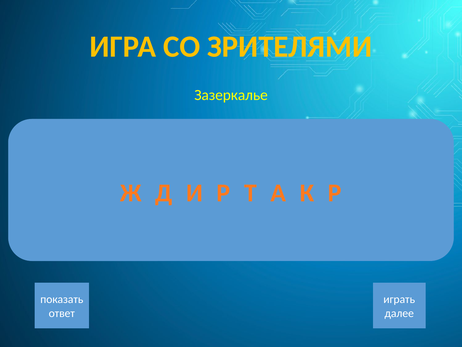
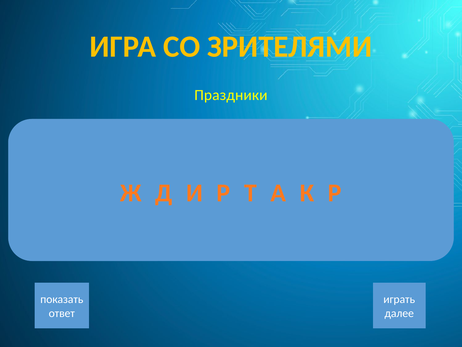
Зазеркалье: Зазеркалье -> Праздники (231, 95)
